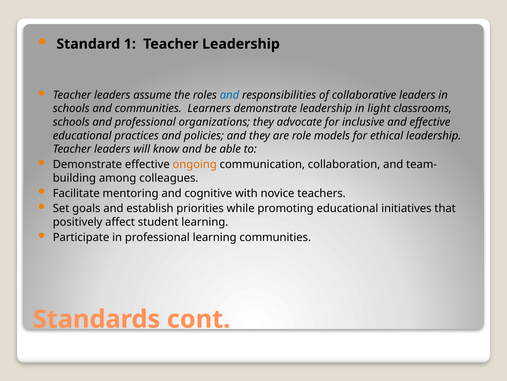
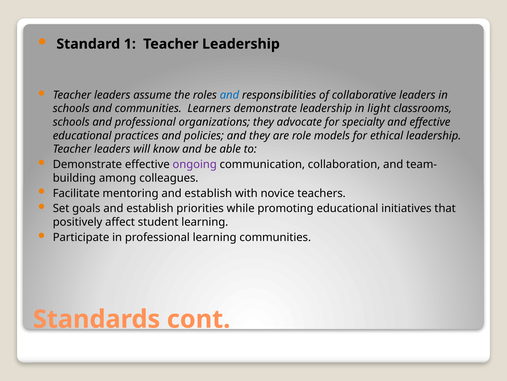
inclusive: inclusive -> specialty (363, 122)
ongoing colour: orange -> purple (195, 164)
mentoring and cognitive: cognitive -> establish (208, 193)
